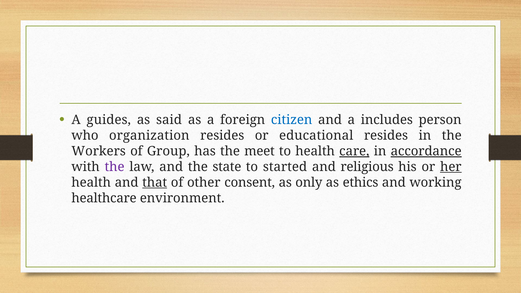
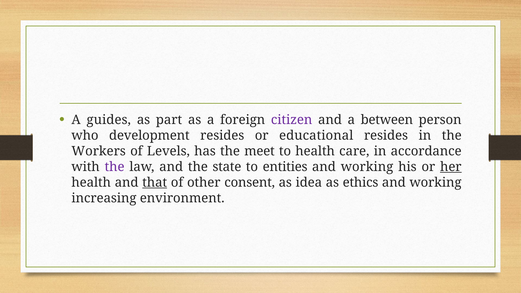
said: said -> part (169, 120)
citizen colour: blue -> purple (292, 120)
includes: includes -> between (387, 120)
organization: organization -> development (149, 136)
Group: Group -> Levels (168, 151)
care underline: present -> none (354, 151)
accordance underline: present -> none (426, 151)
started: started -> entities (285, 167)
religious: religious -> working (367, 167)
only: only -> idea (309, 182)
healthcare: healthcare -> increasing (104, 198)
